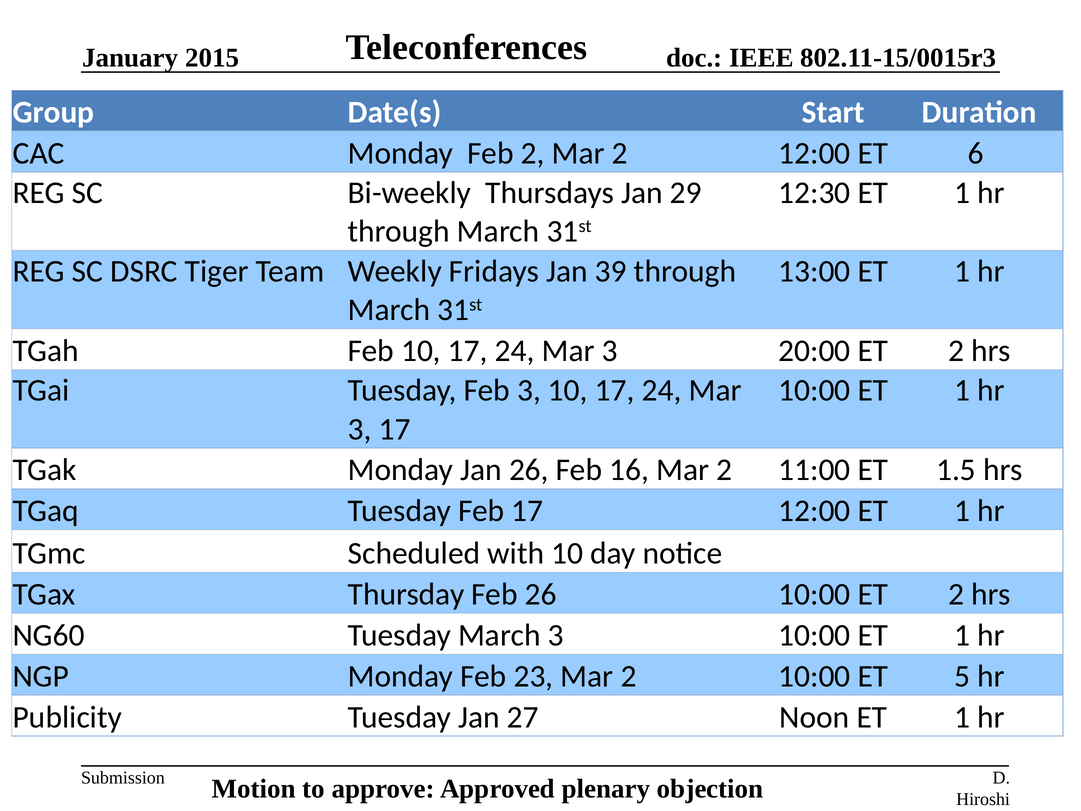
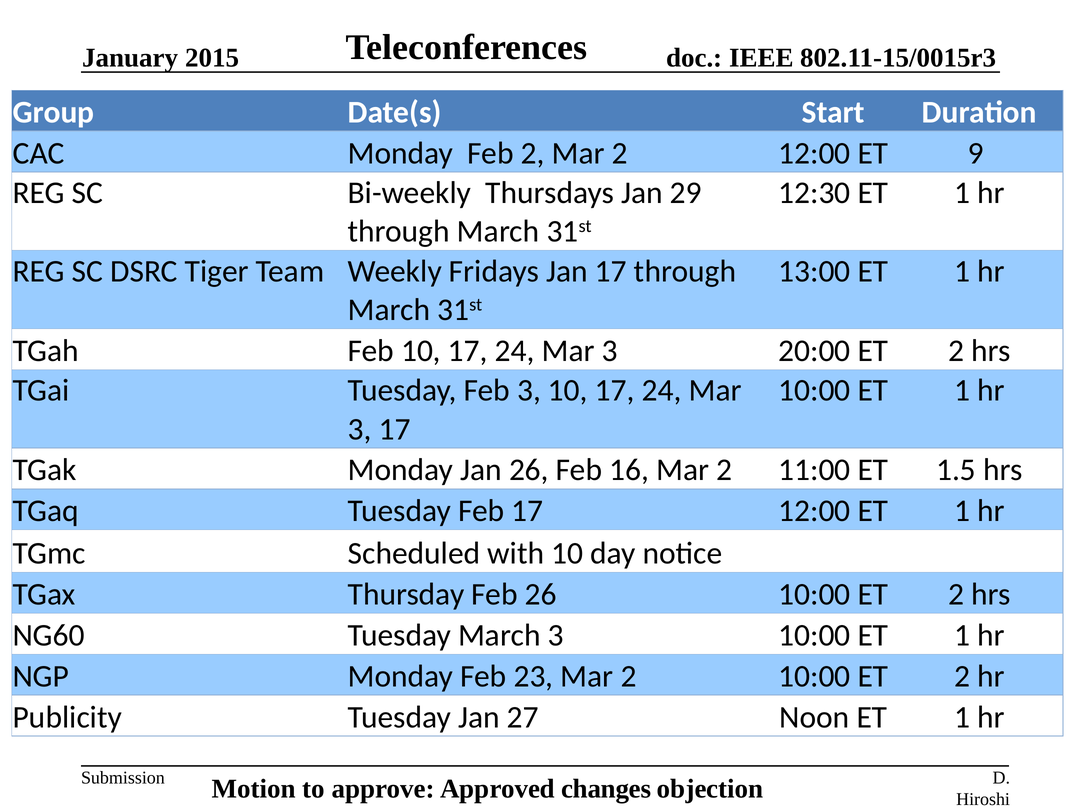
6: 6 -> 9 (976, 153)
Jan 39: 39 -> 17 (611, 271)
2 10:00 ET 5: 5 -> 2 (962, 676)
plenary: plenary -> changes (606, 789)
